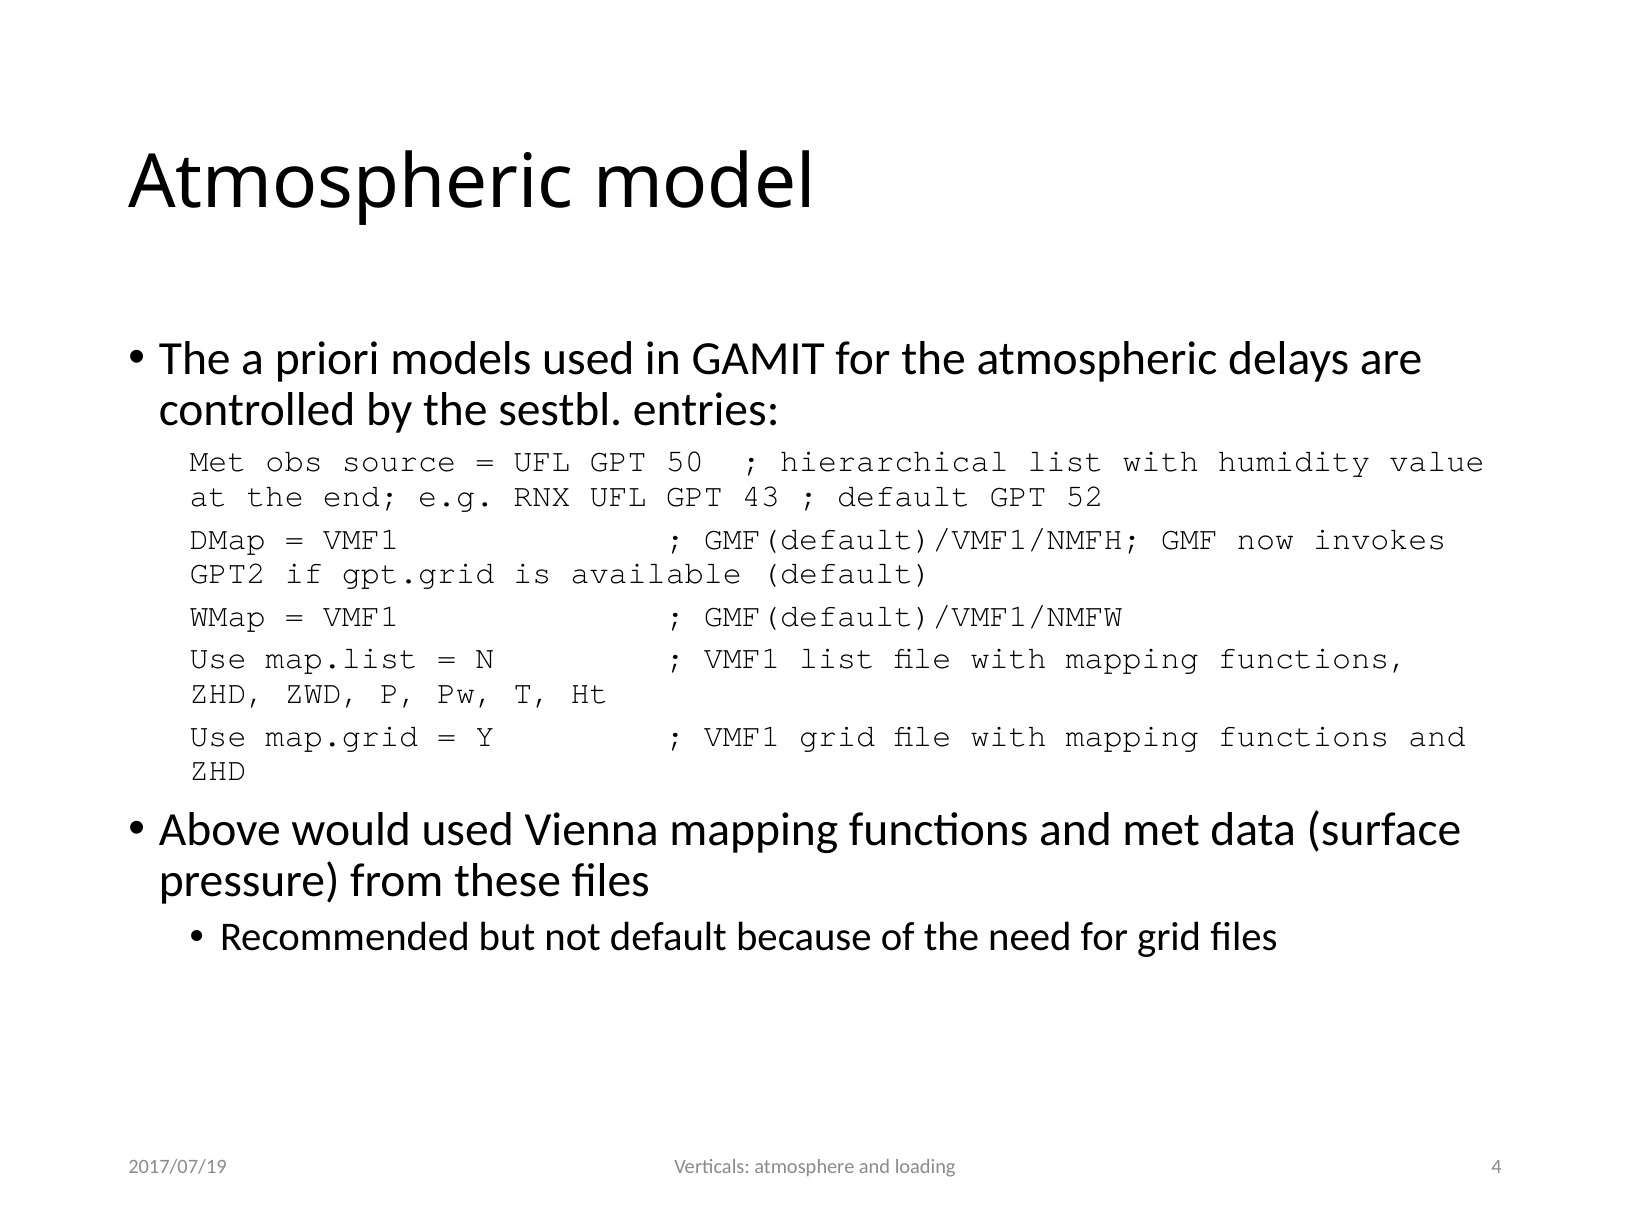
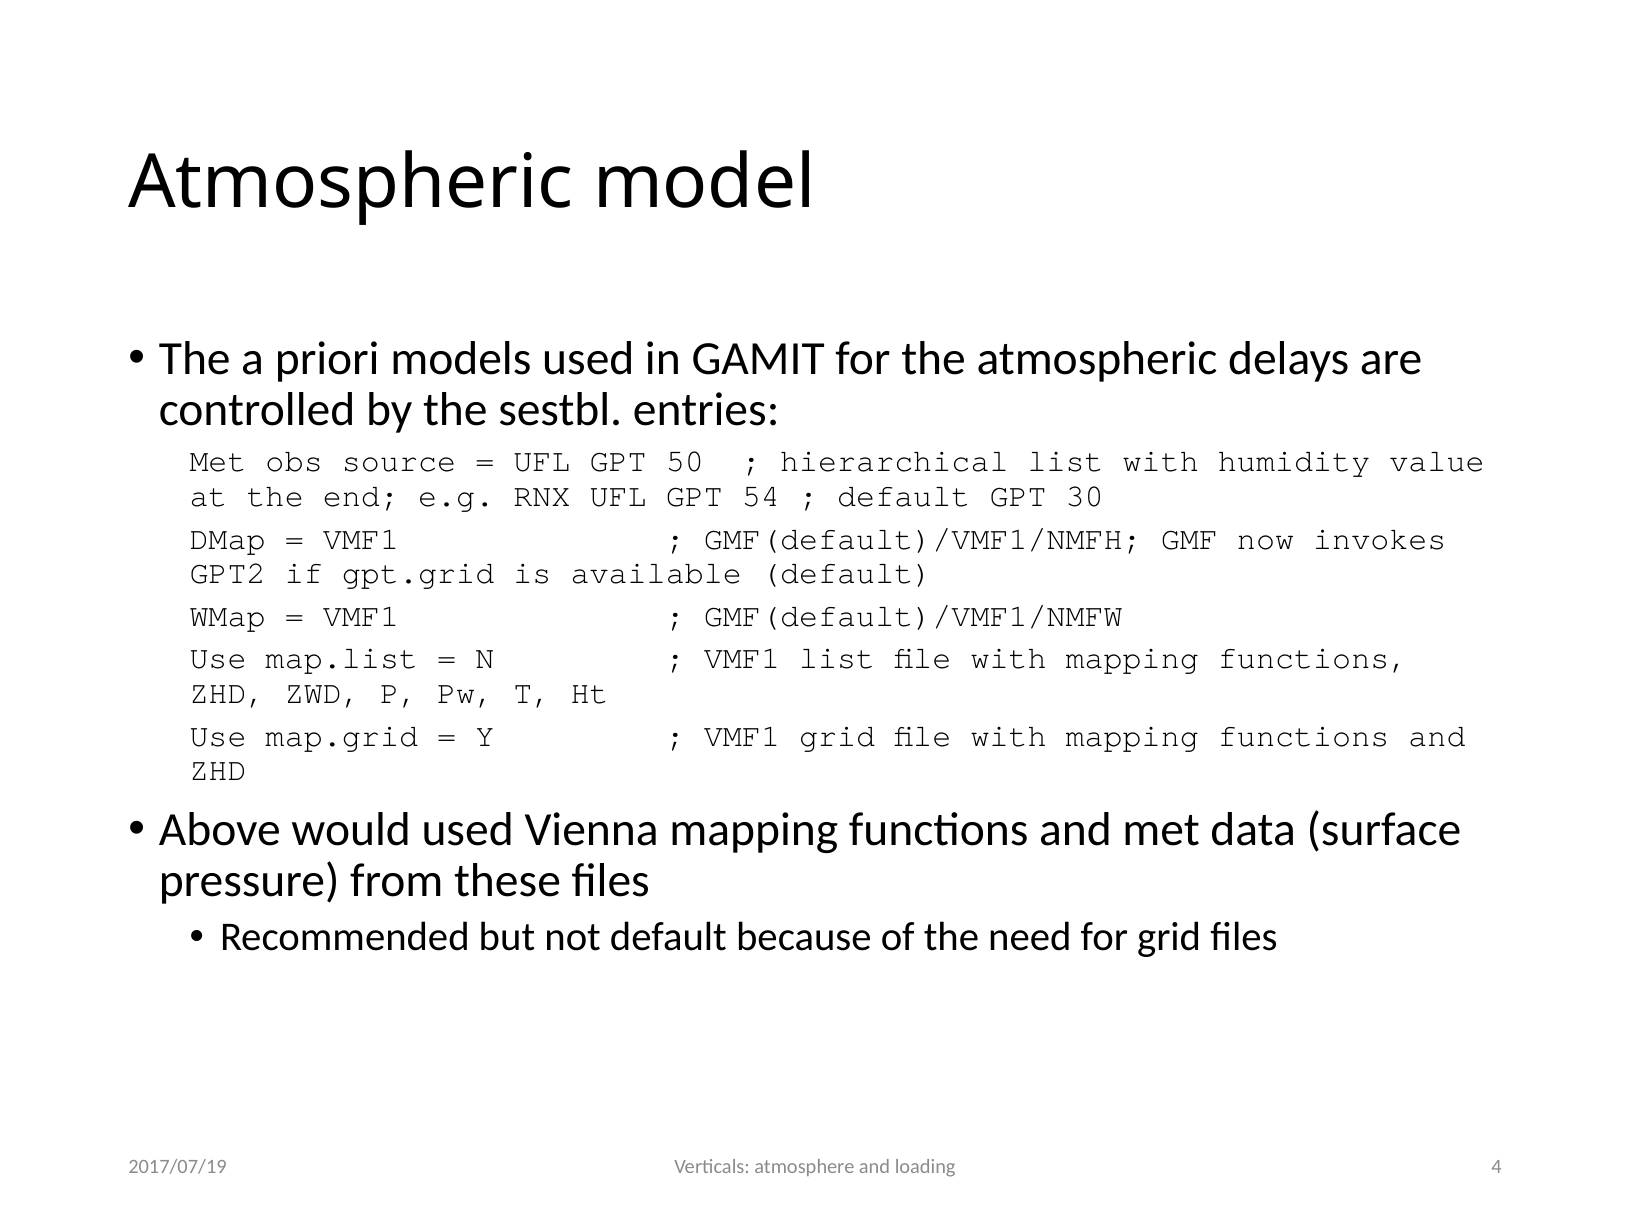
43: 43 -> 54 (761, 496)
52: 52 -> 30 (1085, 496)
